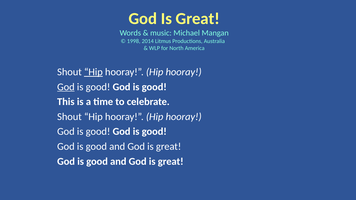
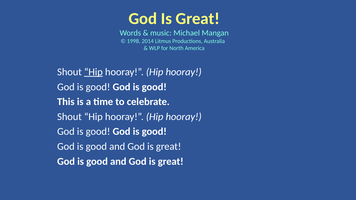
God underline: present -> none (66, 87)
